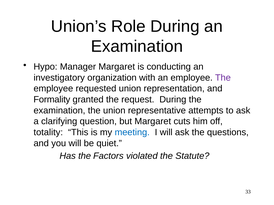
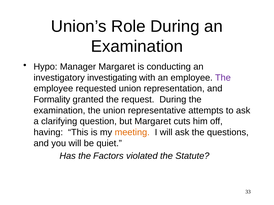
organization: organization -> investigating (112, 78)
totality: totality -> having (48, 133)
meeting colour: blue -> orange (132, 133)
